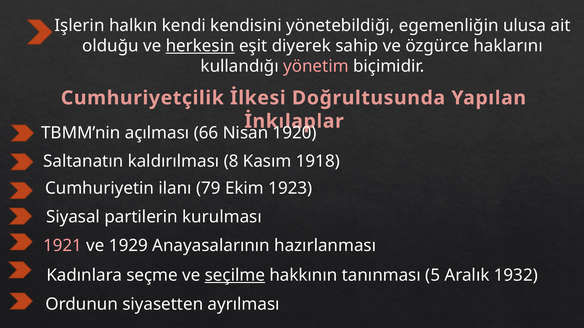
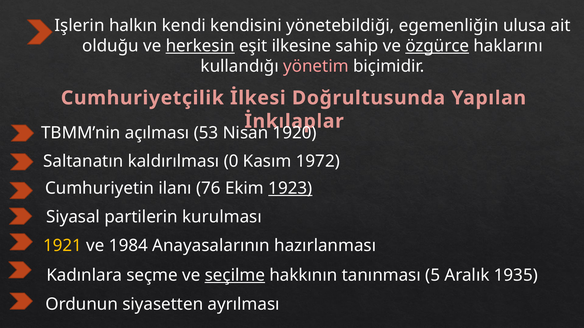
diyerek: diyerek -> ilkesine (301, 46)
özgürce underline: none -> present (437, 46)
66: 66 -> 53 (206, 133)
8: 8 -> 0 (231, 161)
1918: 1918 -> 1972 (318, 161)
79: 79 -> 76 (208, 188)
1923 underline: none -> present (290, 188)
1921 colour: pink -> yellow (62, 246)
1929: 1929 -> 1984 (128, 246)
1932: 1932 -> 1935 (516, 276)
